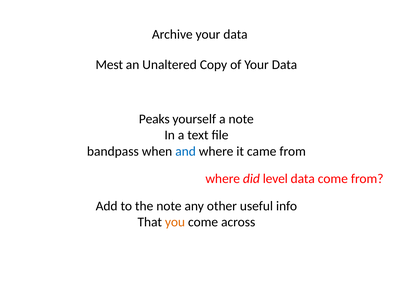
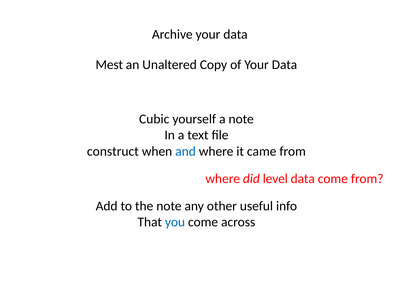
Peaks: Peaks -> Cubic (154, 119)
bandpass: bandpass -> construct (113, 151)
you colour: orange -> blue (175, 222)
